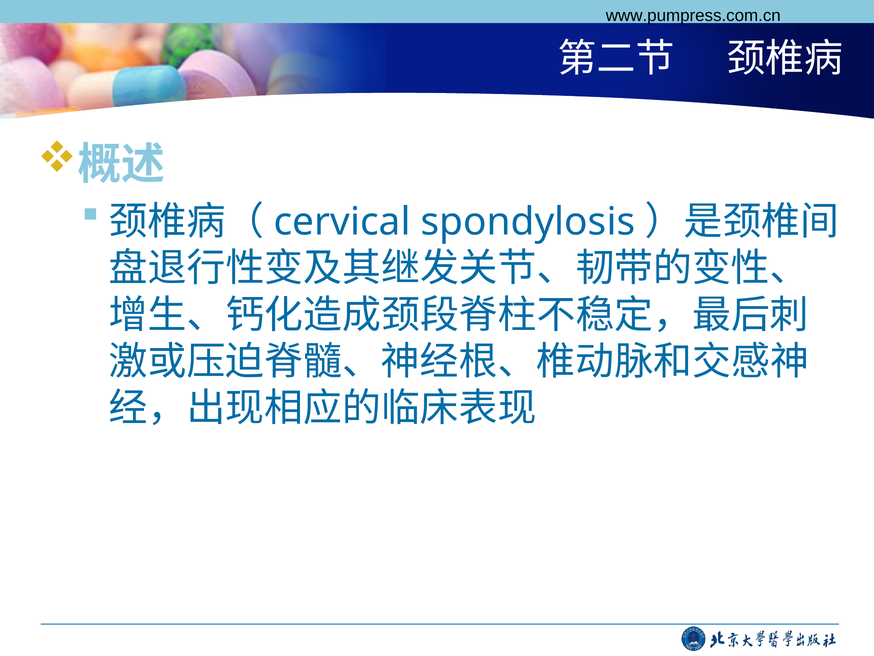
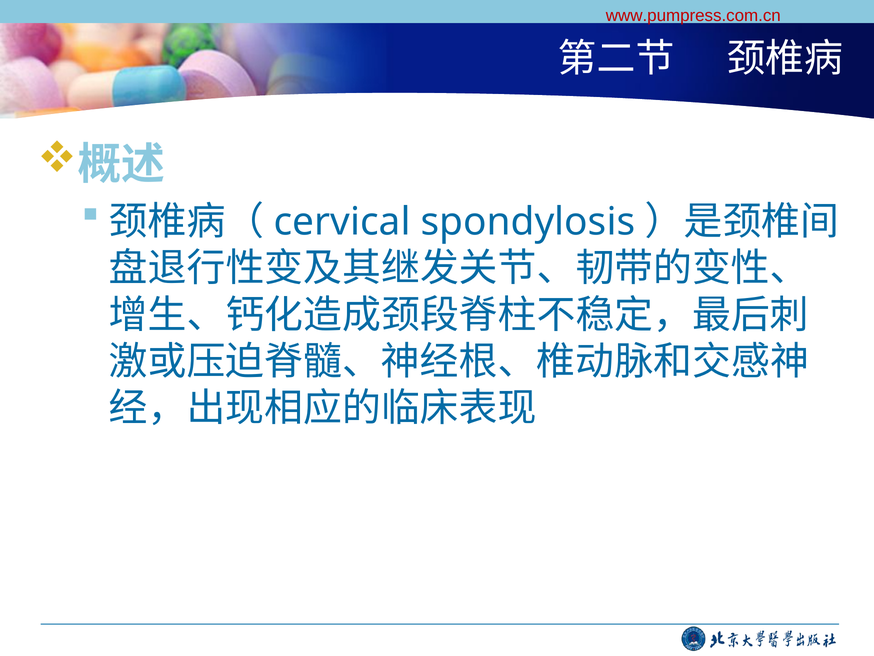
www.pumpress.com.cn colour: black -> red (693, 16)
